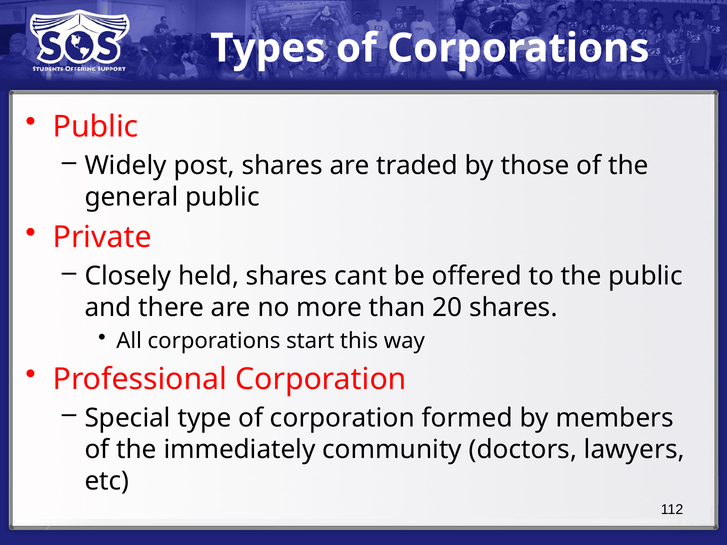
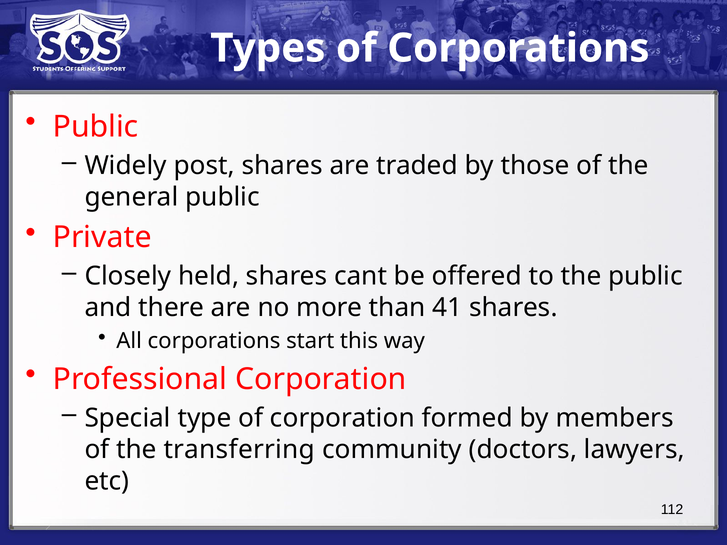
20: 20 -> 41 (447, 308)
immediately: immediately -> transferring (239, 450)
